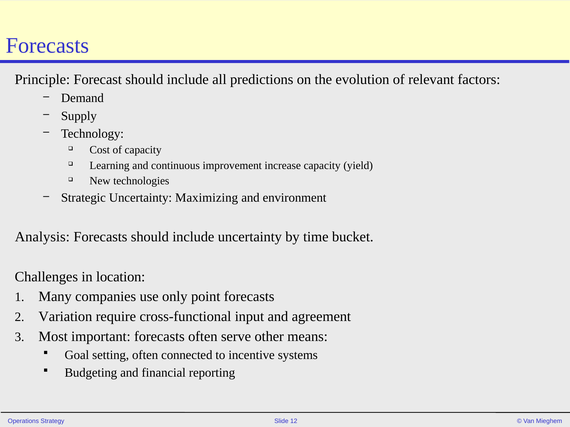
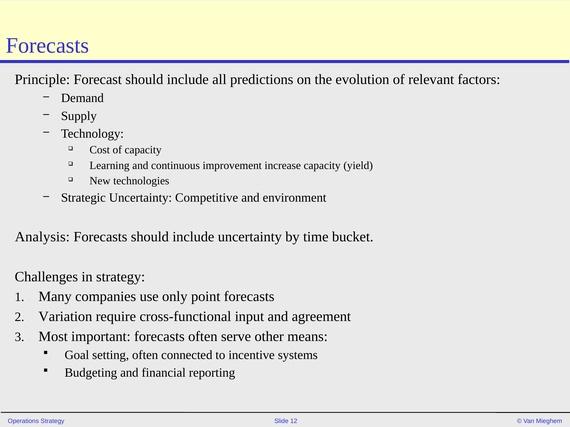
Maximizing: Maximizing -> Competitive (207, 198)
in location: location -> strategy (121, 277)
